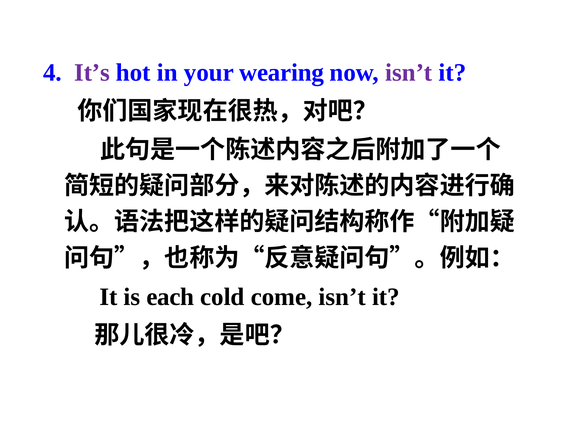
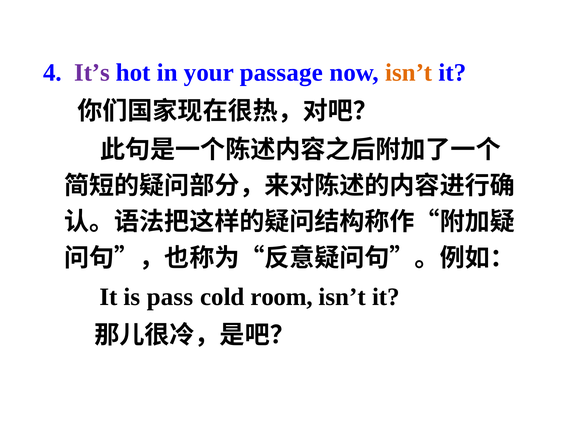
wearing: wearing -> passage (281, 72)
isn’t colour: purple -> orange (409, 72)
each: each -> pass (170, 296)
come: come -> room (282, 296)
